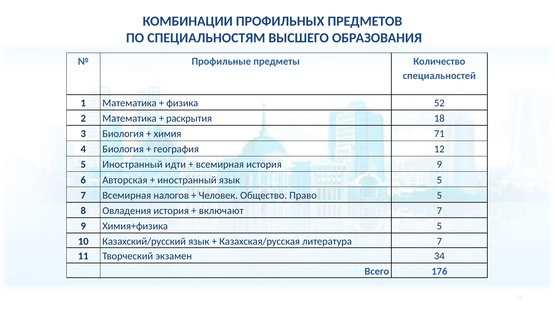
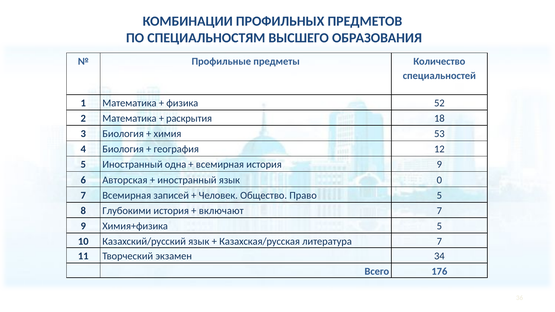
71: 71 -> 53 (439, 134)
идти: идти -> одна (176, 165)
язык 5: 5 -> 0 (439, 180)
налогов: налогов -> записей (171, 195)
Овладения: Овладения -> Глубокими (127, 211)
